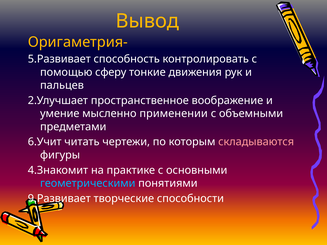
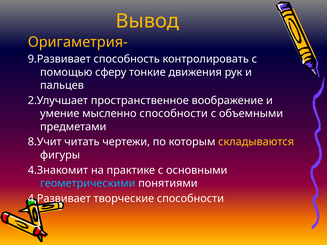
5.Развивает: 5.Развивает -> 9.Развивает (59, 59)
мысленно применении: применении -> способности (174, 114)
6.Учит: 6.Учит -> 8.Учит (45, 142)
складываются colour: pink -> yellow (256, 142)
9.Развивает: 9.Развивает -> 4.Развивает (59, 199)
